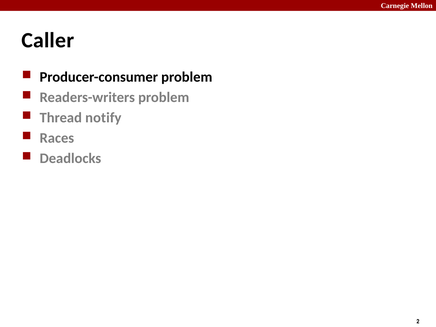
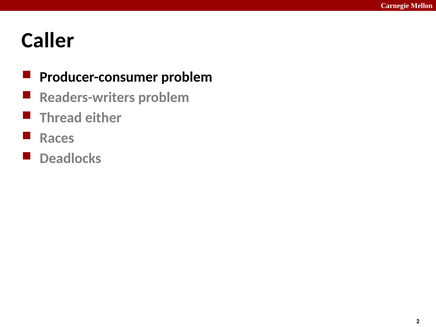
notify: notify -> either (103, 118)
